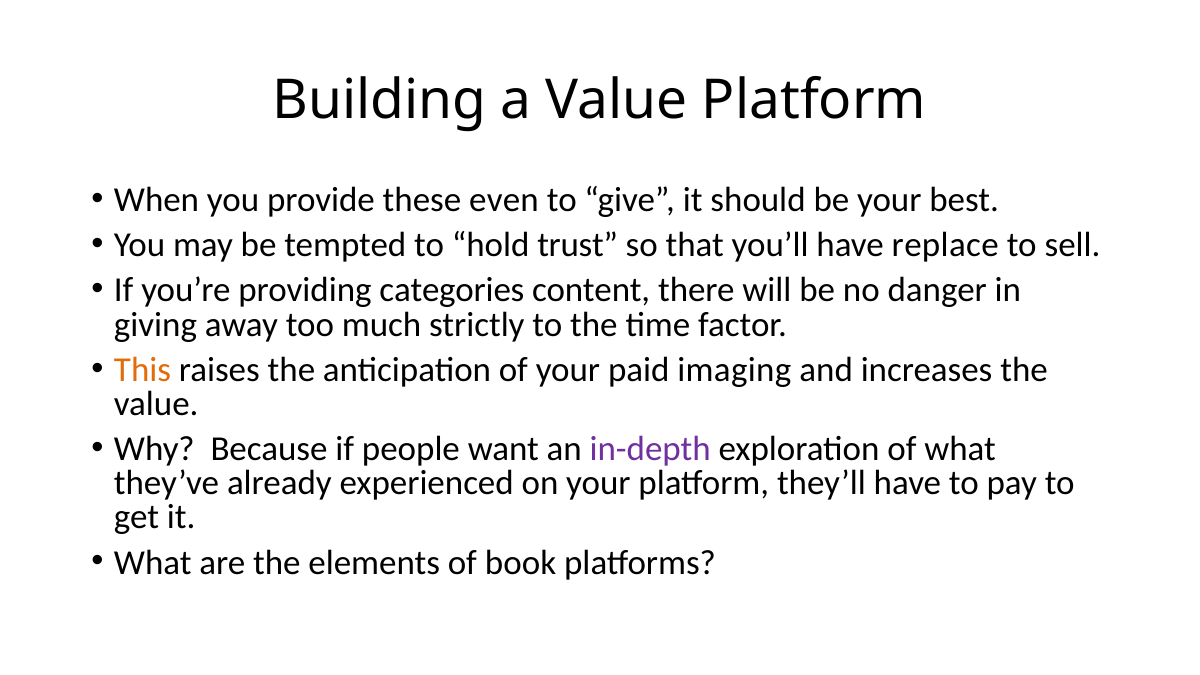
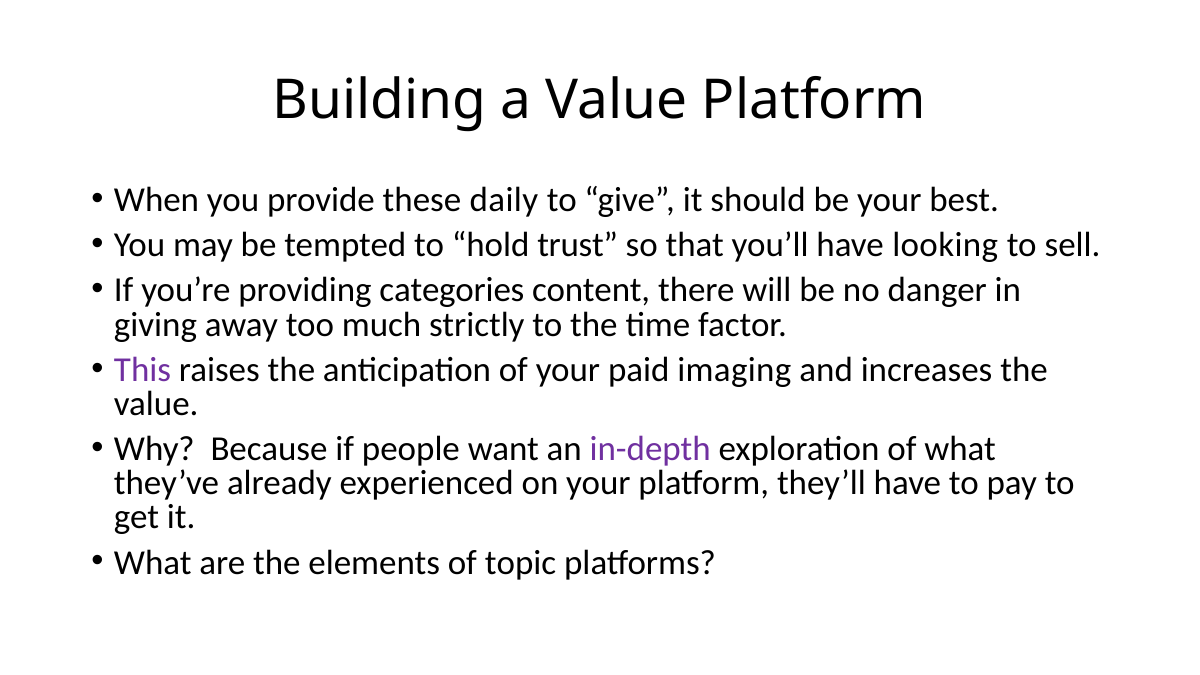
even: even -> daily (504, 200)
replace: replace -> looking (945, 245)
This colour: orange -> purple (143, 370)
book: book -> topic (521, 562)
